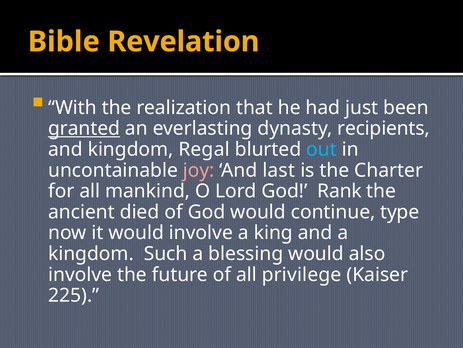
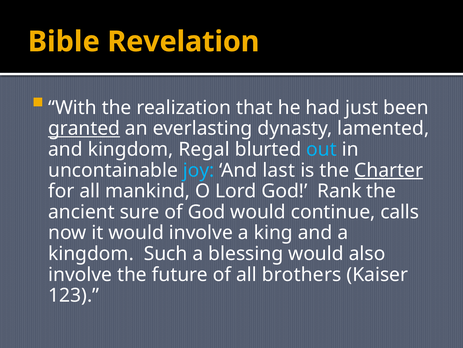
recipients: recipients -> lamented (383, 128)
joy colour: pink -> light blue (199, 170)
Charter underline: none -> present (389, 170)
died: died -> sure (140, 212)
type: type -> calls (400, 212)
privilege: privilege -> brothers (302, 274)
225: 225 -> 123 (74, 295)
